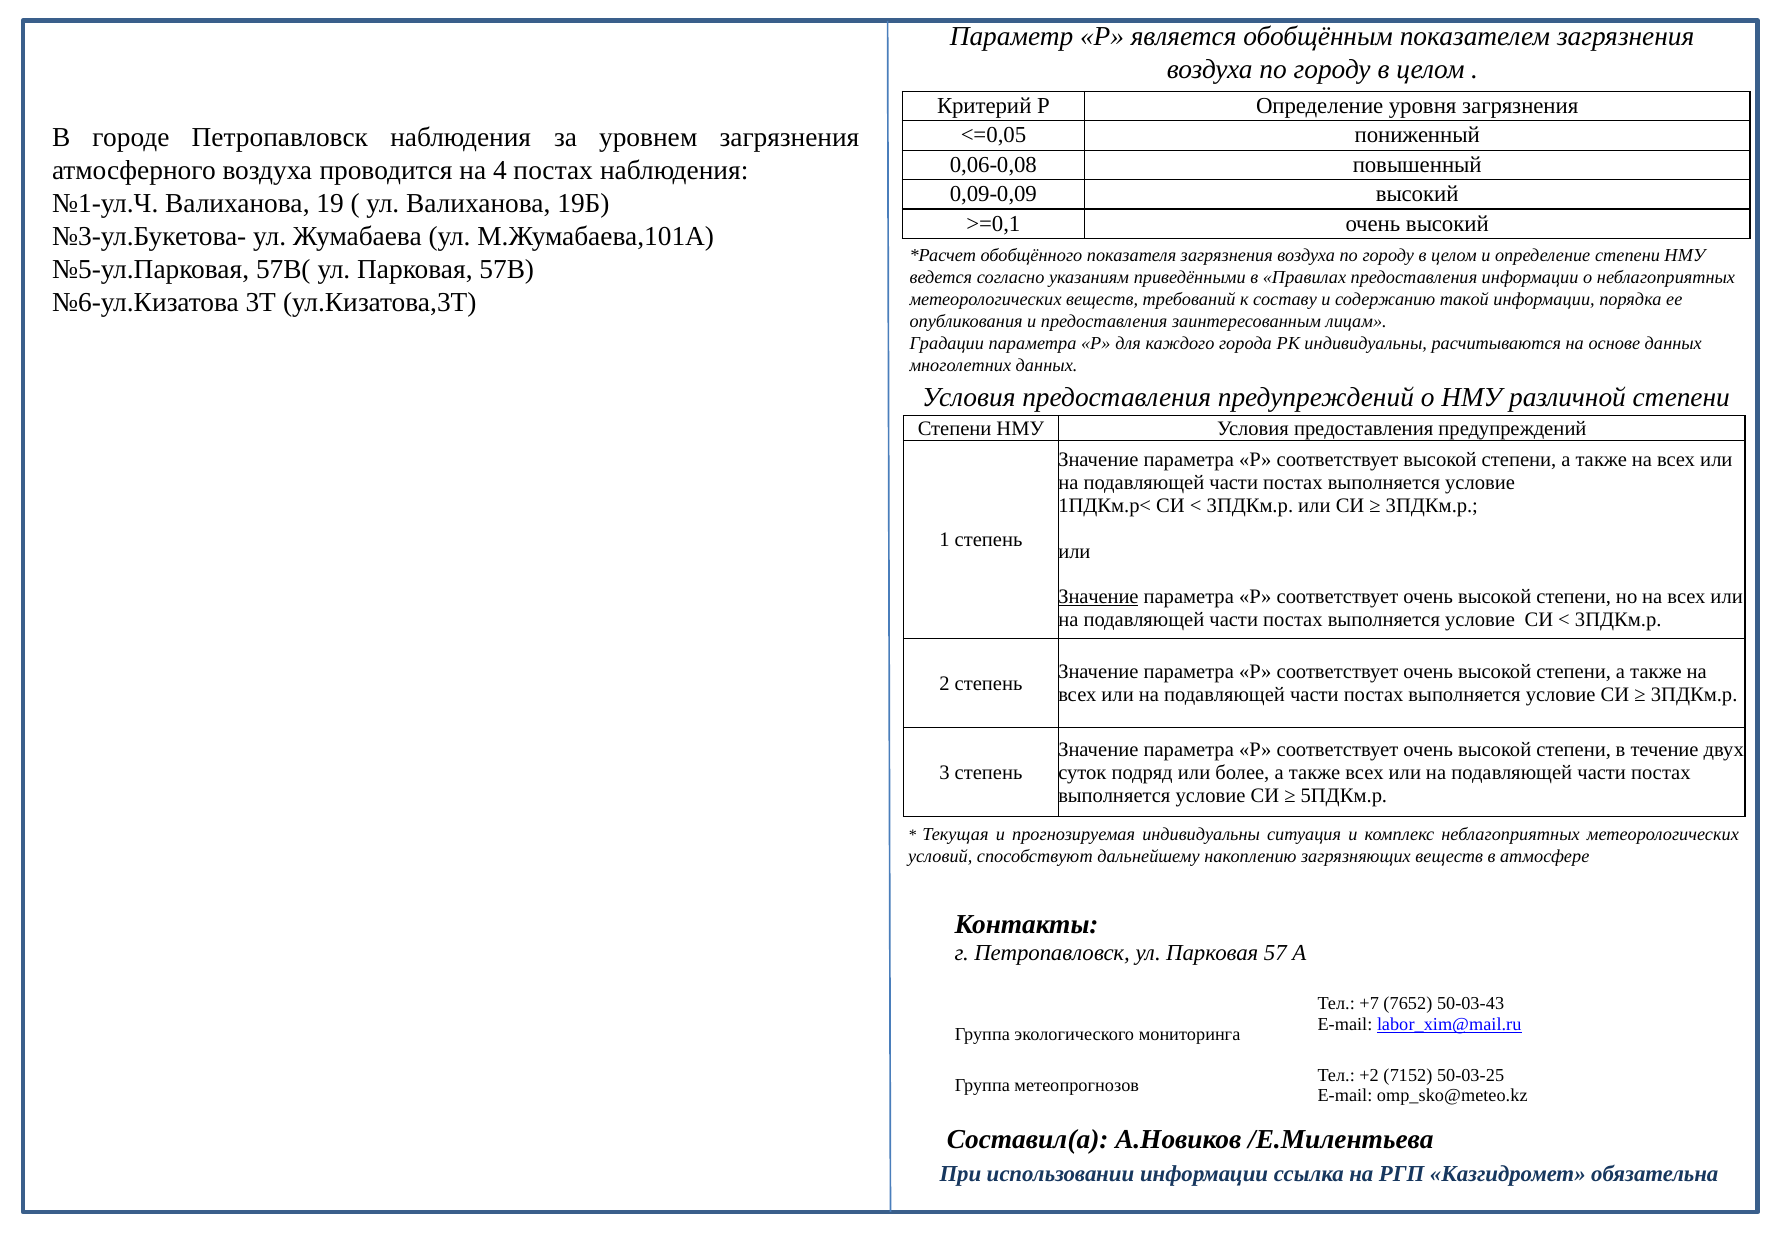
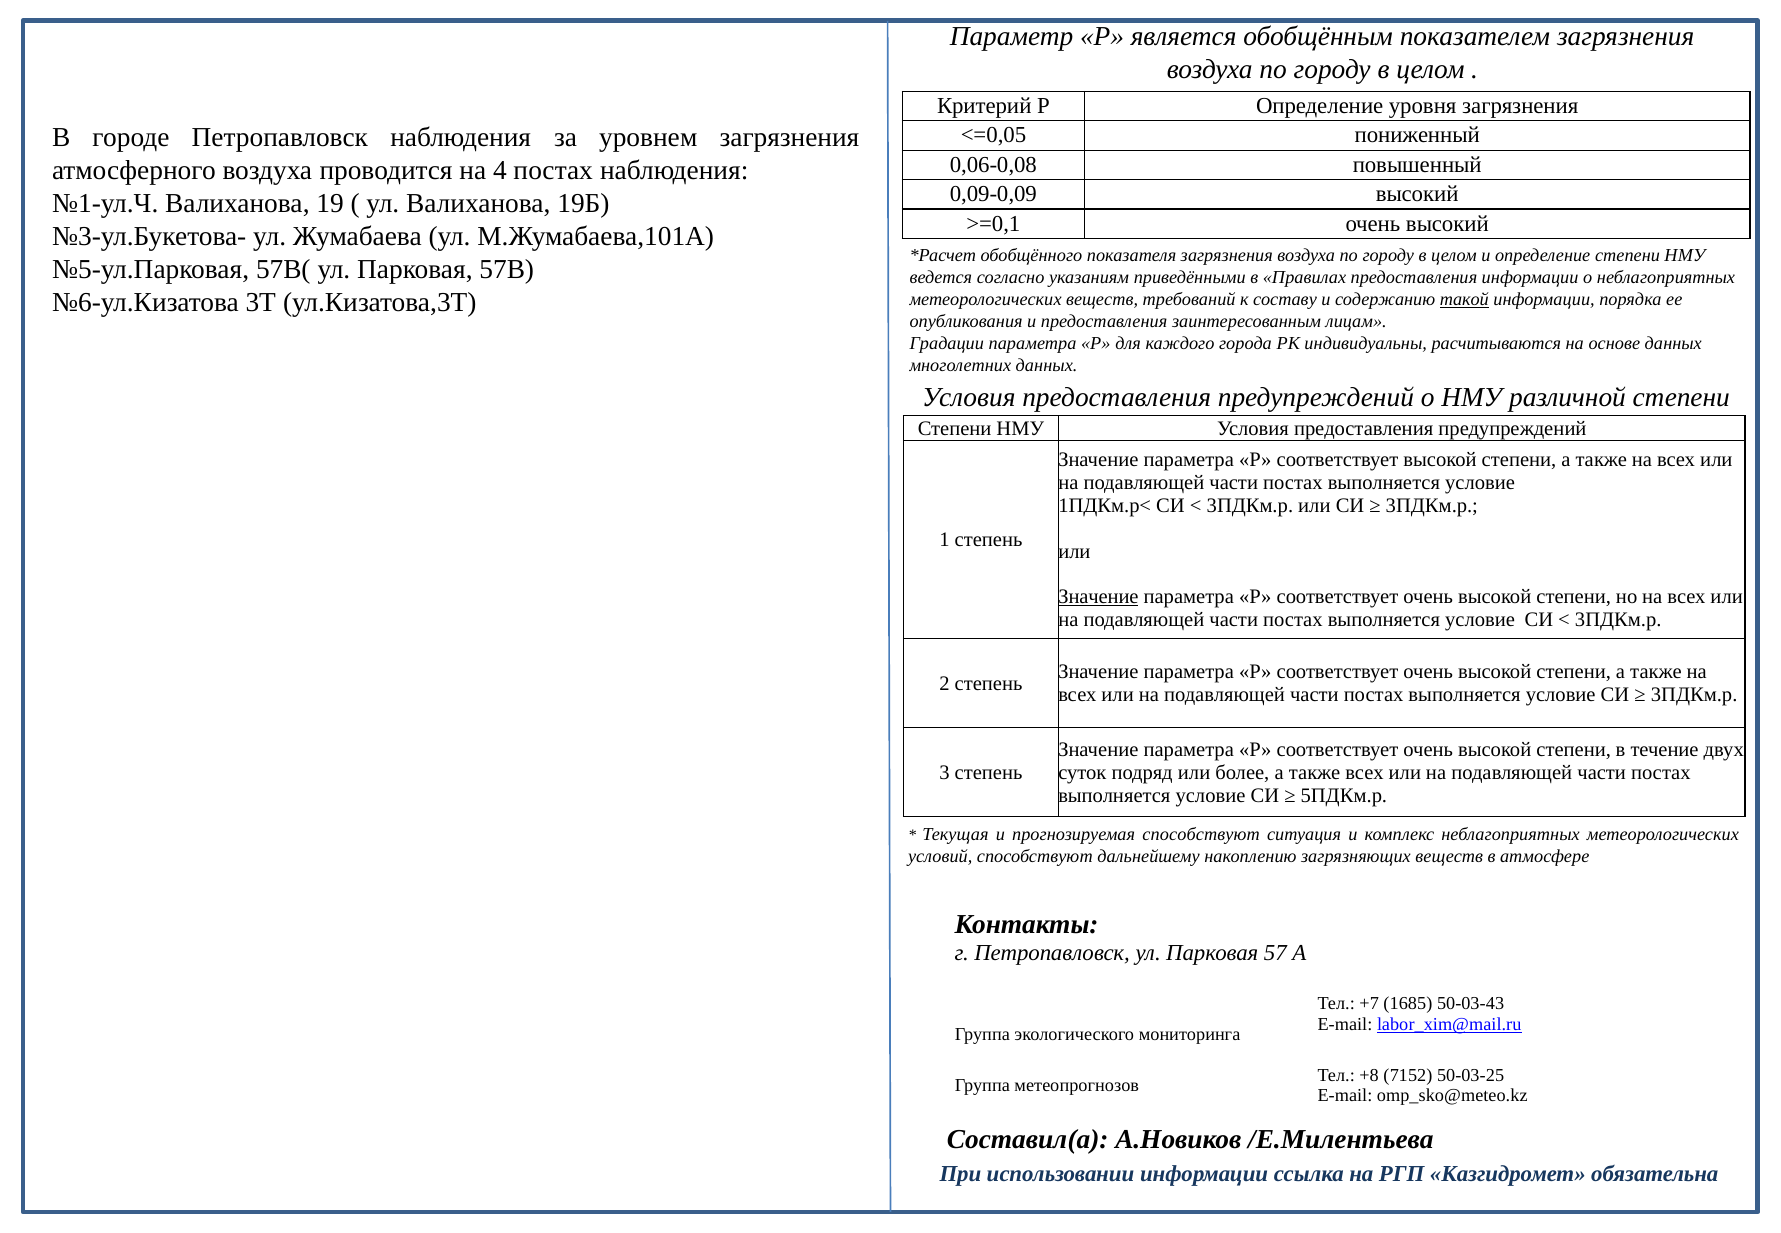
такой underline: none -> present (1464, 300)
прогнозируемая индивидуальны: индивидуальны -> способствуют (1201, 835)
7652: 7652 -> 1685 (1408, 1004)
+2: +2 -> +8 (1369, 1075)
